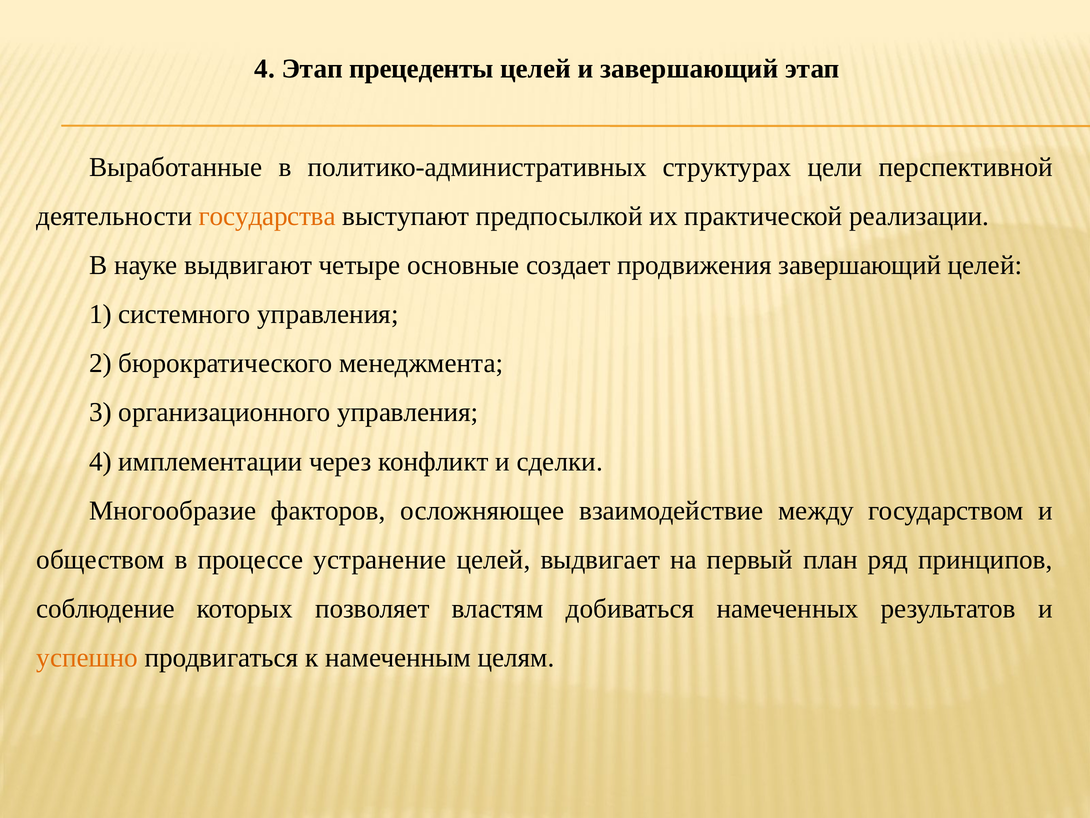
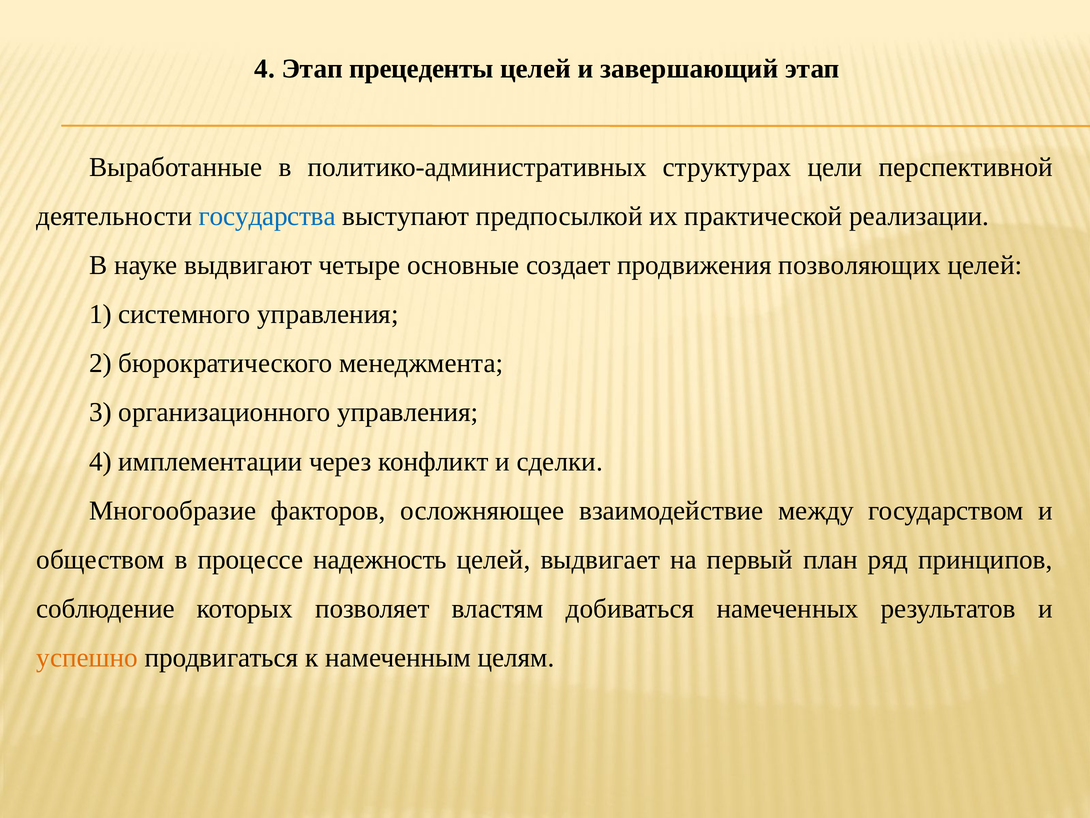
государства colour: orange -> blue (267, 216)
продвижения завершающий: завершающий -> позволяющих (860, 265)
устранение: устранение -> надежность (380, 559)
